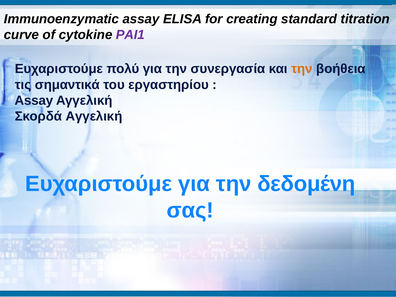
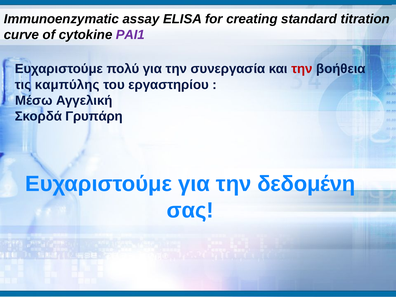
την colour: orange -> red (302, 69)
σημαντικά: σημαντικά -> καμπύλης (67, 85)
Assay: Assay -> Μέσω (34, 101)
Σκορδά Αγγελική: Αγγελική -> Γρυπάρη (94, 116)
